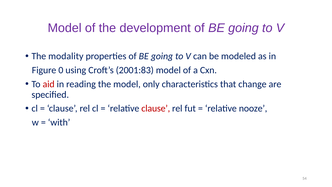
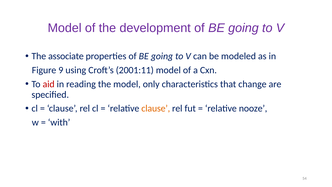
modality: modality -> associate (66, 56)
0: 0 -> 9 (61, 70)
2001:83: 2001:83 -> 2001:11 (135, 70)
clause colour: red -> orange (156, 108)
